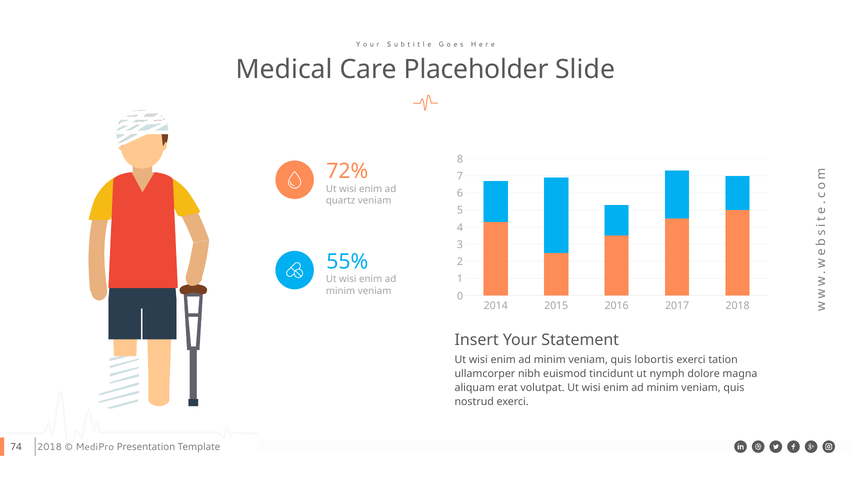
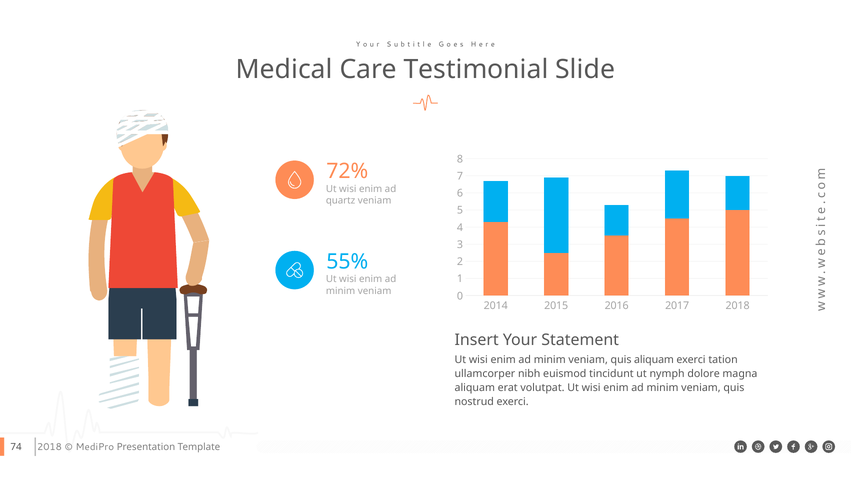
Placeholder: Placeholder -> Testimonial (476, 69)
quis lobortis: lobortis -> aliquam (654, 359)
